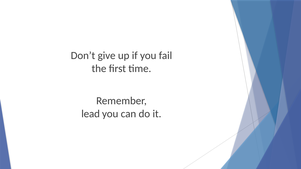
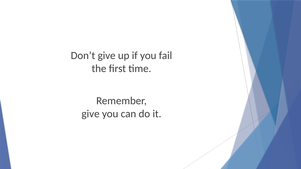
lead: lead -> give (91, 114)
